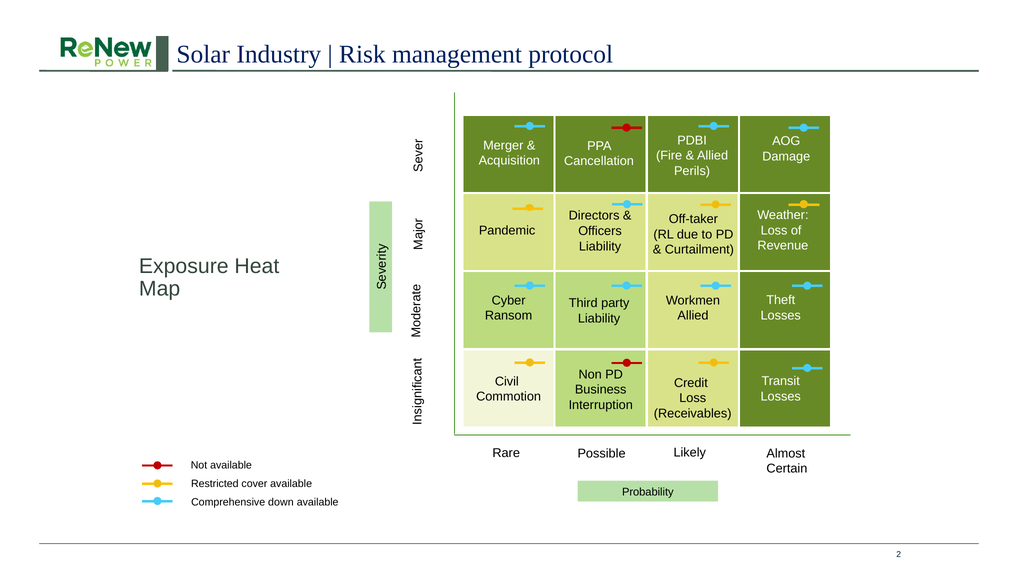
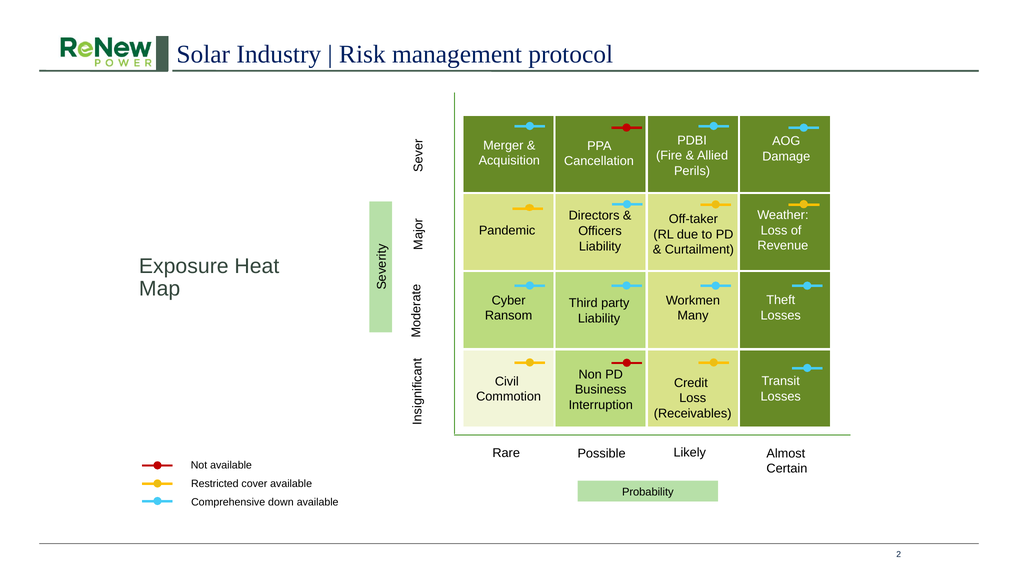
Allied: Allied -> Many (693, 316)
